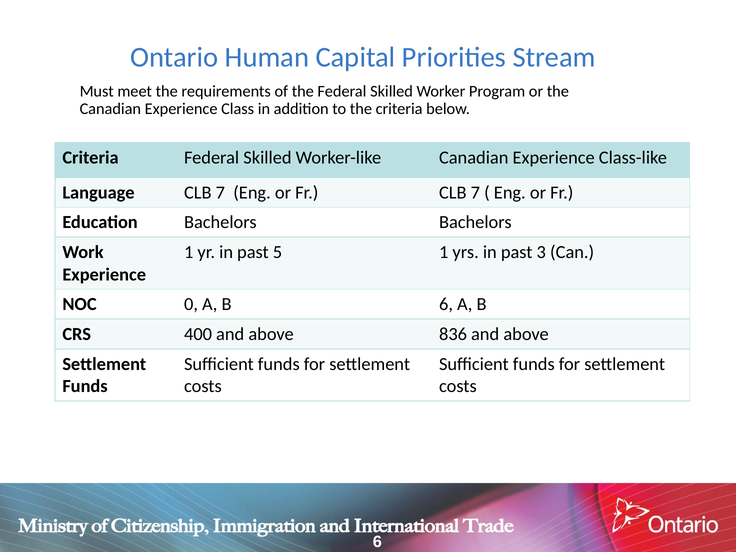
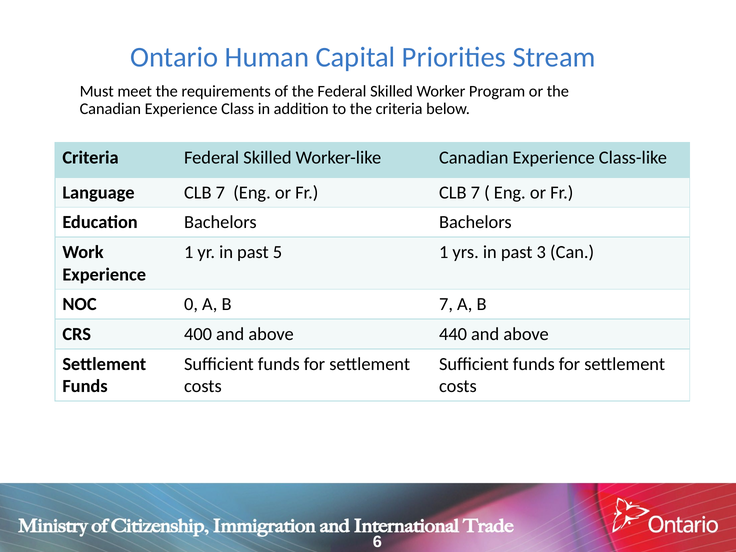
B 6: 6 -> 7 (446, 304)
836: 836 -> 440 (453, 334)
